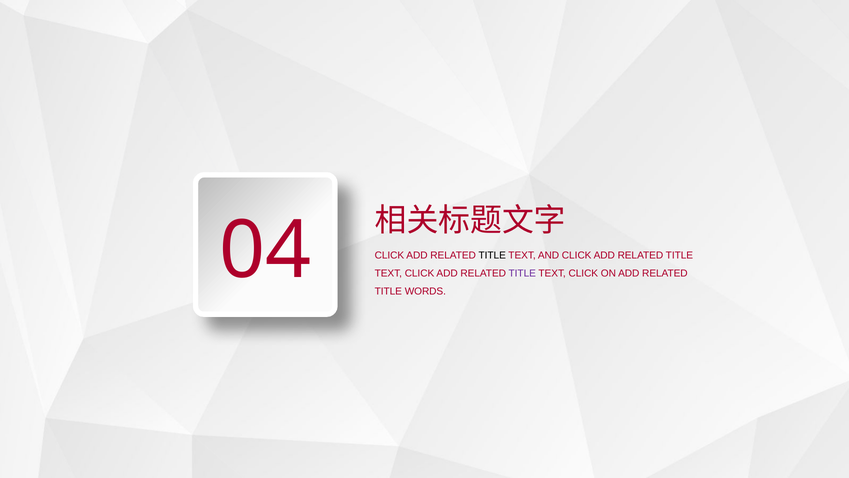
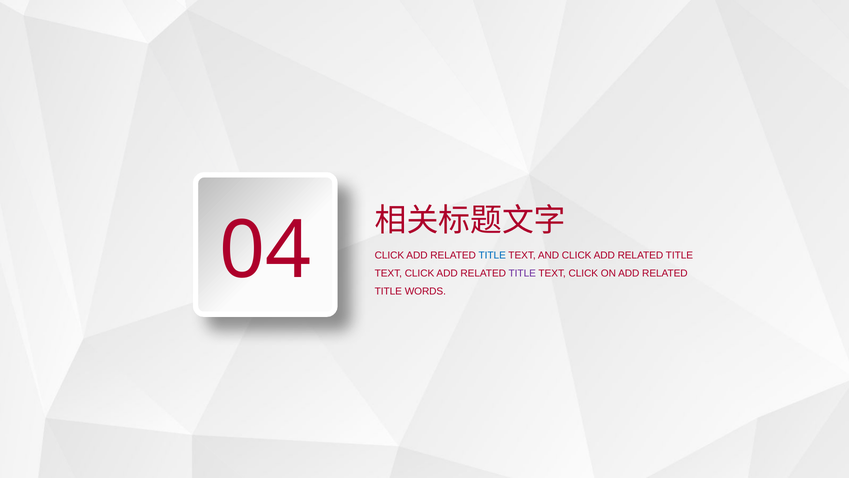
TITLE colour: black -> blue (492, 255)
